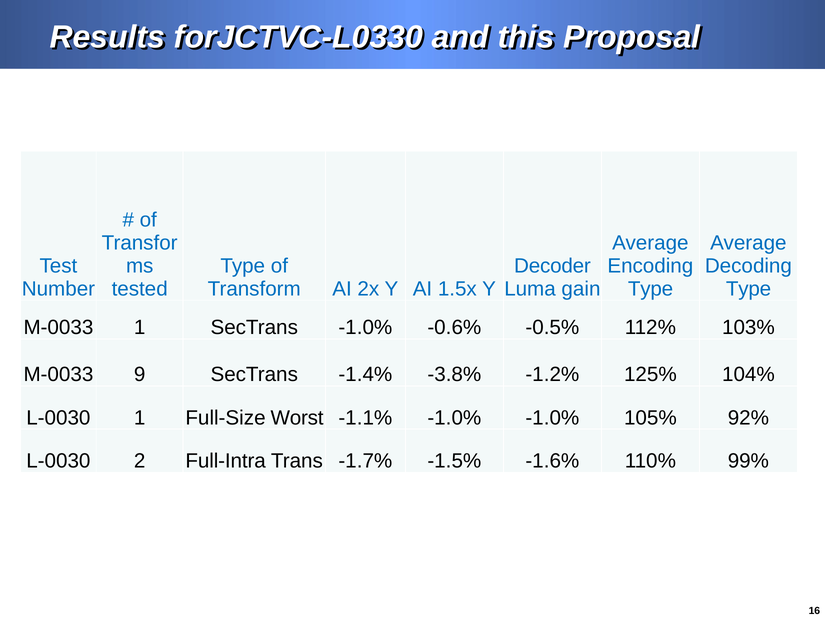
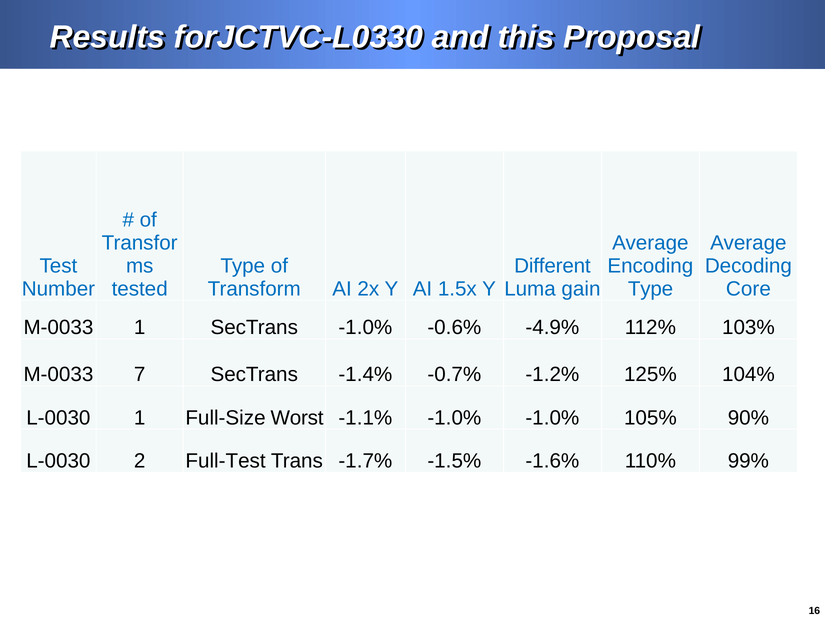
Decoder: Decoder -> Different (552, 266)
Type: Type -> Core (748, 289)
-0.5%: -0.5% -> -4.9% (552, 328)
9: 9 -> 7 (140, 375)
-3.8%: -3.8% -> -0.7% (454, 375)
92%: 92% -> 90% (748, 418)
Full-Intra: Full-Intra -> Full-Test (226, 462)
